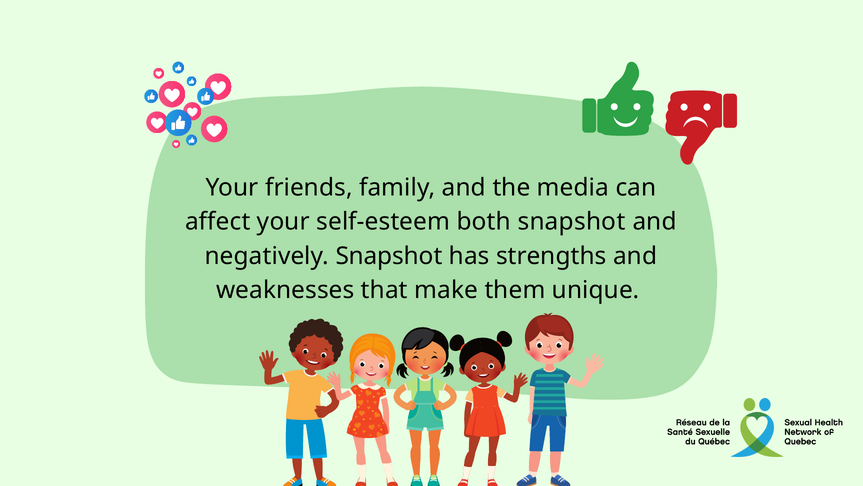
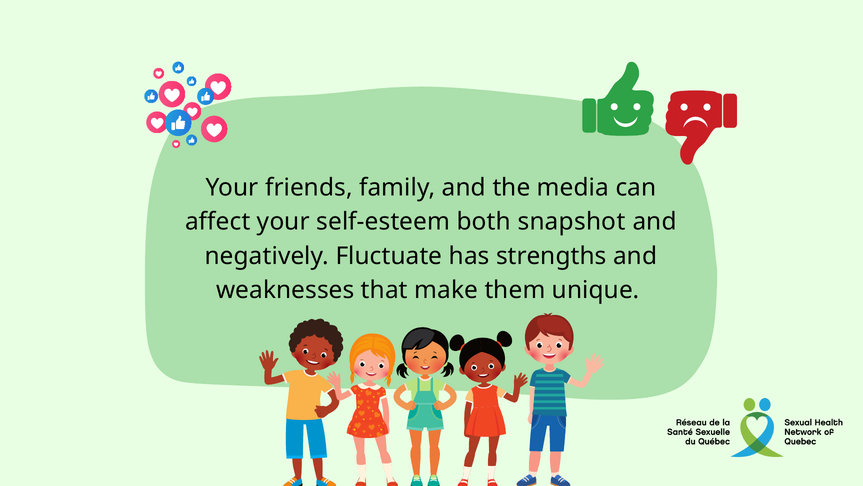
negatively Snapshot: Snapshot -> Fluctuate (389, 256)
